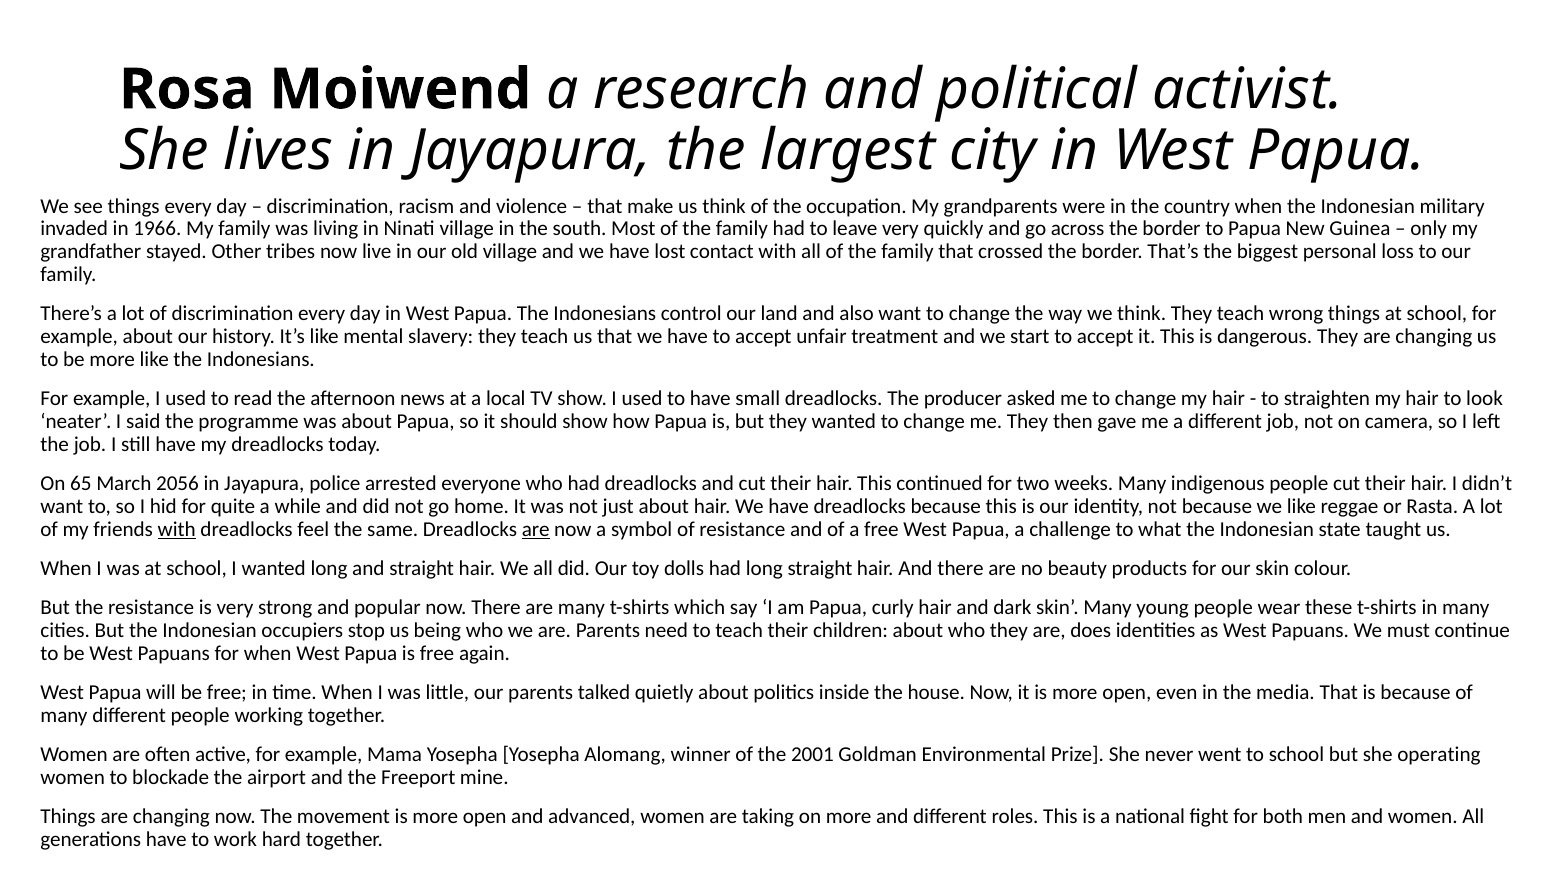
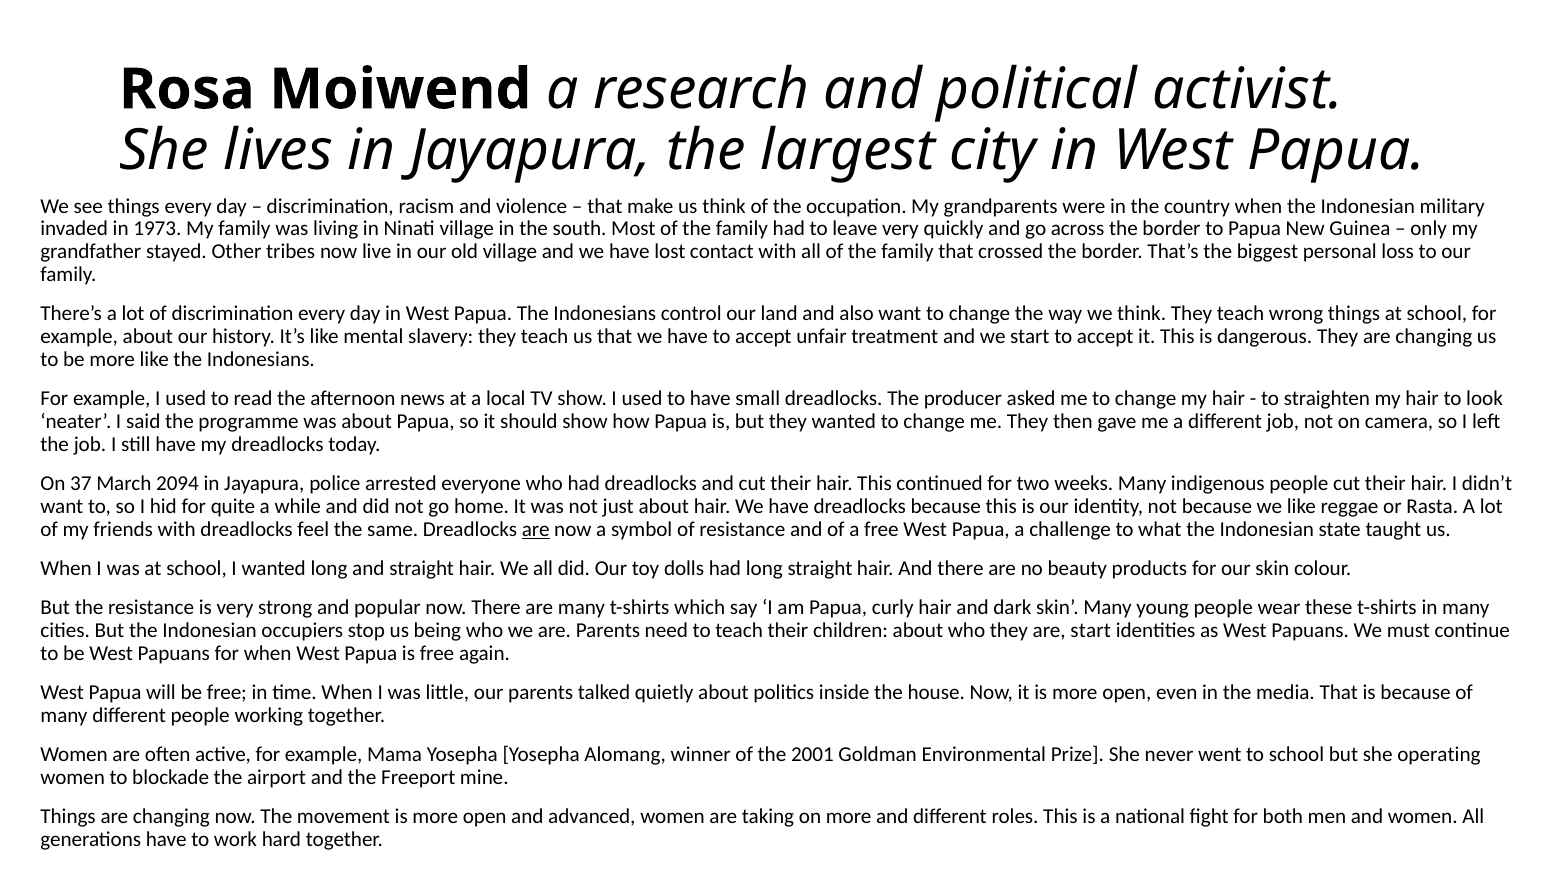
1966: 1966 -> 1973 (157, 229)
65: 65 -> 37 (81, 484)
2056: 2056 -> 2094 (178, 484)
with underline: present -> none (177, 529)
are does: does -> start (1091, 630)
